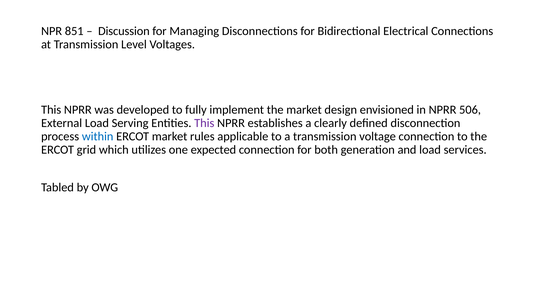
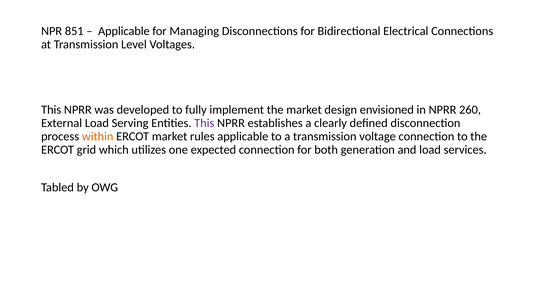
Discussion: Discussion -> Applicable (124, 31)
506: 506 -> 260 (470, 110)
within colour: blue -> orange (98, 136)
